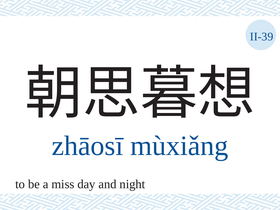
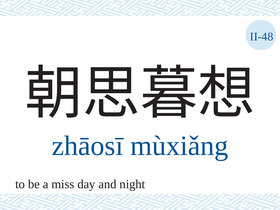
II-39: II-39 -> II-48 (262, 37)
